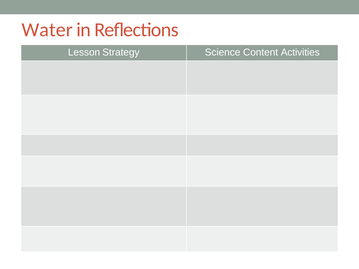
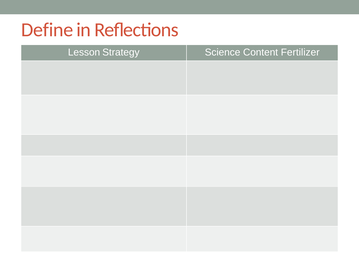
Water: Water -> Define (47, 30)
Activities: Activities -> Fertilizer (300, 52)
